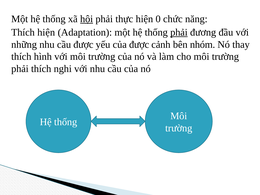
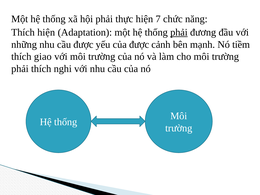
hội underline: present -> none (87, 19)
0: 0 -> 7 (158, 19)
nhóm: nhóm -> mạnh (203, 45)
thay: thay -> tiềm (241, 45)
hình: hình -> giao (43, 57)
